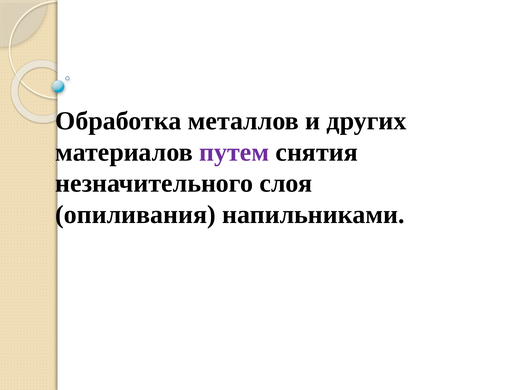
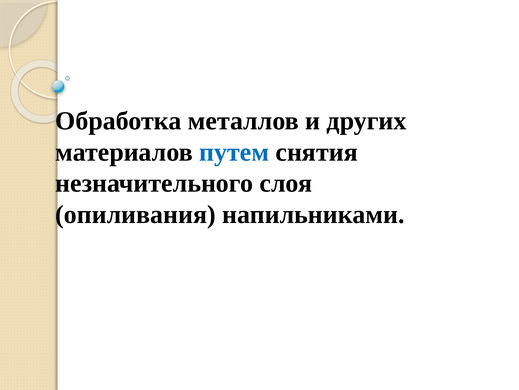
путем colour: purple -> blue (234, 152)
